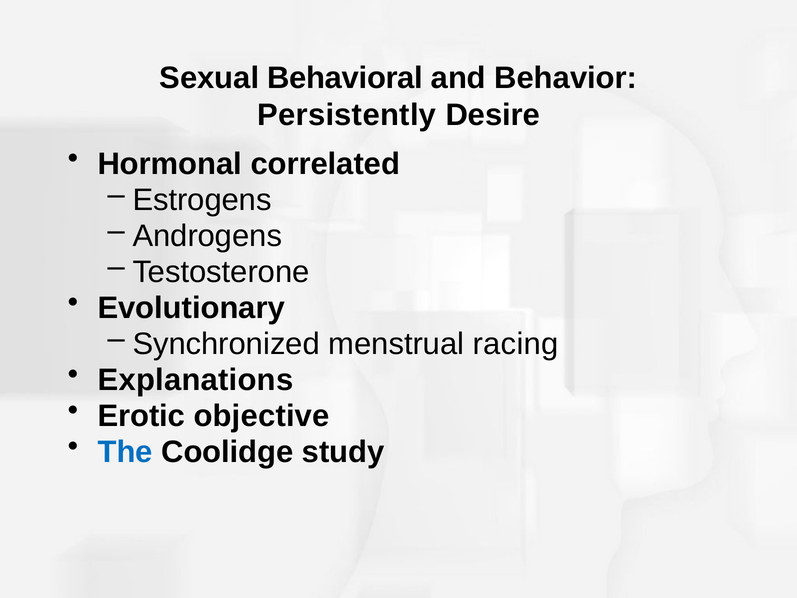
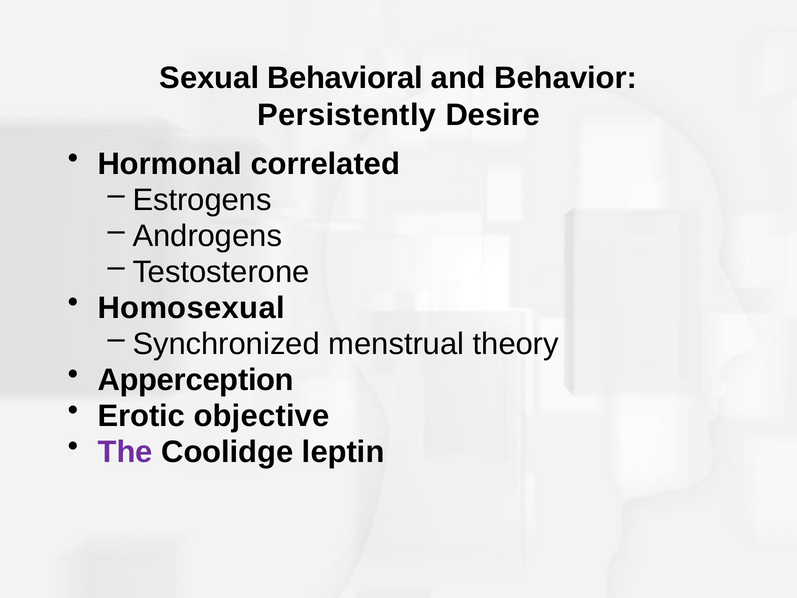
Evolutionary: Evolutionary -> Homosexual (191, 308)
racing: racing -> theory (516, 344)
Explanations: Explanations -> Apperception (196, 380)
The colour: blue -> purple (125, 452)
study: study -> leptin (343, 452)
